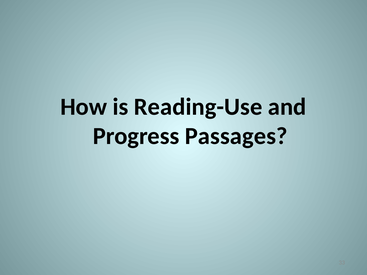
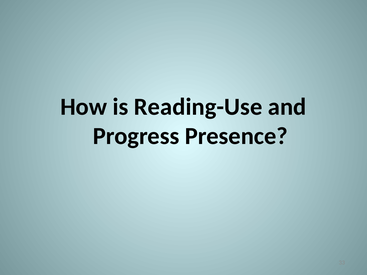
Passages: Passages -> Presence (236, 136)
